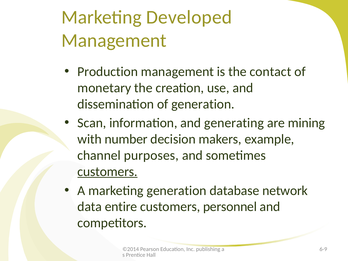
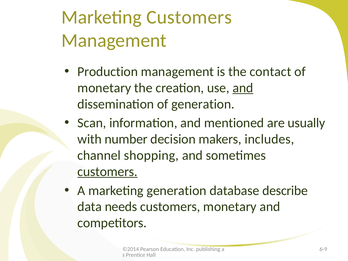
Marketing Developed: Developed -> Customers (189, 17)
and underline: none -> present (243, 88)
generating: generating -> mentioned (234, 123)
mining: mining -> usually (306, 123)
example: example -> includes (269, 139)
purposes: purposes -> shopping (151, 155)
network: network -> describe (285, 191)
entire: entire -> needs (121, 207)
customers personnel: personnel -> monetary (230, 207)
